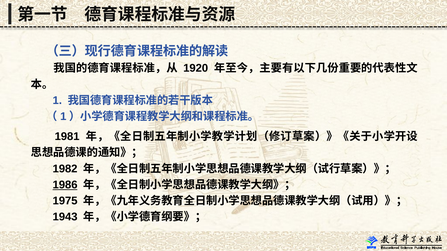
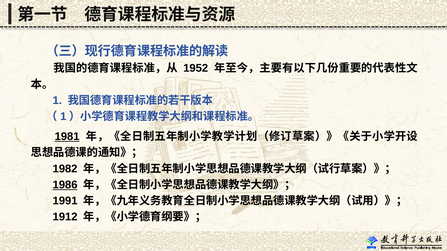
1920: 1920 -> 1952 (196, 68)
1981 underline: none -> present (67, 137)
1975: 1975 -> 1991 (65, 201)
1943: 1943 -> 1912 (65, 217)
